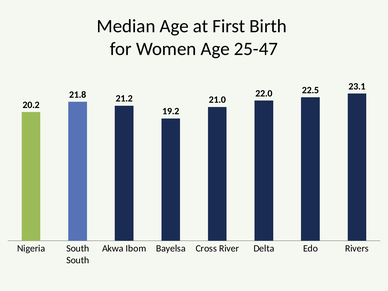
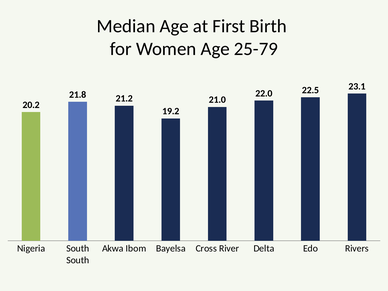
25-47: 25-47 -> 25-79 (256, 49)
